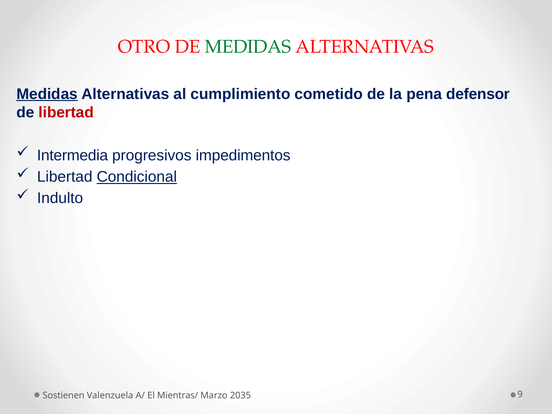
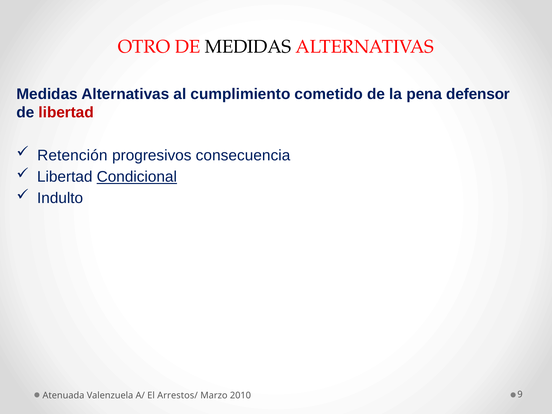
MEDIDAS colour: green -> black (248, 47)
Medidas underline: present -> none (47, 94)
Intermedia: Intermedia -> Retención (72, 155)
impedimentos: impedimentos -> consecuencia (243, 155)
Sostienen: Sostienen -> Atenuada (63, 395)
Mientras/: Mientras/ -> Arrestos/ (178, 395)
2035: 2035 -> 2010 (240, 395)
